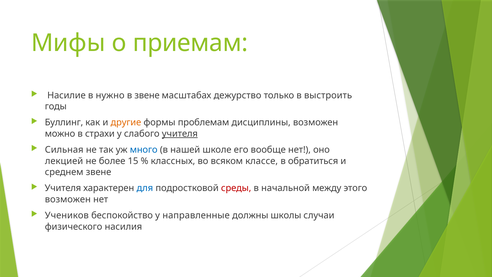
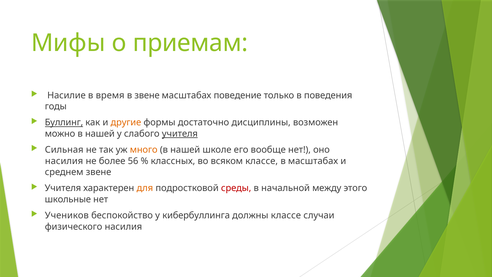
нужно: нужно -> время (110, 95)
дежурство: дежурство -> поведение (238, 95)
выстроить: выстроить -> поведения (328, 95)
Буллинг underline: none -> present (64, 122)
проблемам: проблемам -> достаточно (204, 122)
страхи: страхи -> нашей (100, 134)
много colour: blue -> orange (144, 150)
лекцией: лекцией -> насилия (64, 161)
15: 15 -> 56 (133, 161)
в обратиться: обратиться -> масштабах (313, 161)
для colour: blue -> orange (145, 188)
возможен: возможен -> школьные (68, 199)
направленные: направленные -> кибербуллинга (196, 215)
должны школы: школы -> классе (286, 215)
